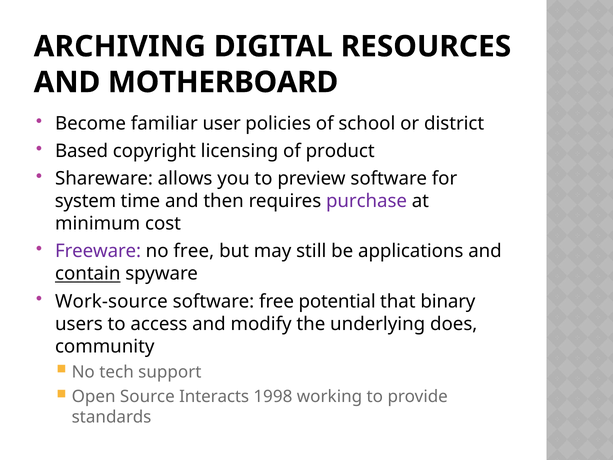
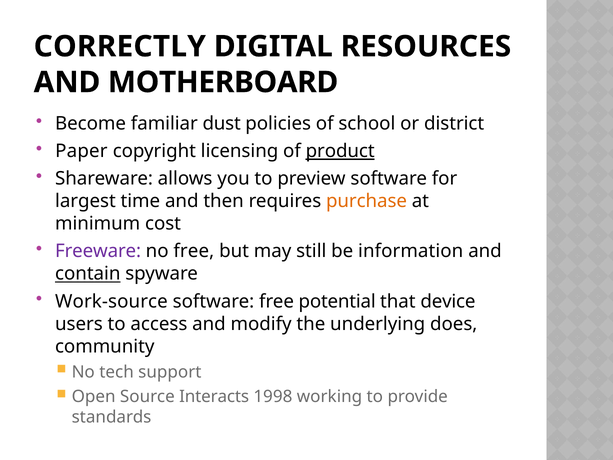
ARCHIVING: ARCHIVING -> CORRECTLY (120, 46)
user: user -> dust (222, 123)
Based: Based -> Paper (81, 151)
product underline: none -> present (340, 151)
system: system -> largest (85, 201)
purchase colour: purple -> orange (367, 201)
applications: applications -> information (411, 251)
binary: binary -> device (448, 301)
